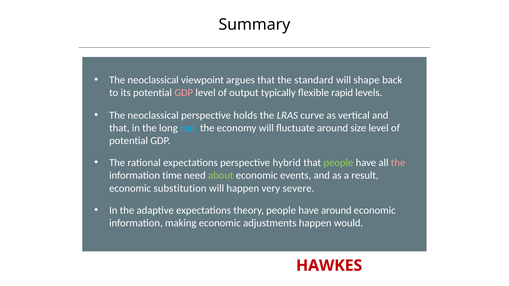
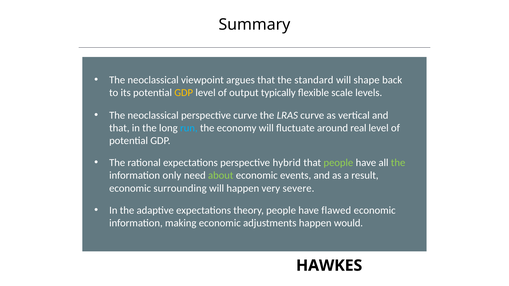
GDP colour: pink -> yellow (184, 93)
rapid: rapid -> scale (342, 93)
perspective holds: holds -> curve (245, 115)
size: size -> real (358, 128)
the colour: pink -> light green (398, 163)
time: time -> only (172, 176)
substitution: substitution -> surrounding (180, 188)
have around: around -> flawed (336, 211)
HAWKES colour: red -> black (329, 266)
